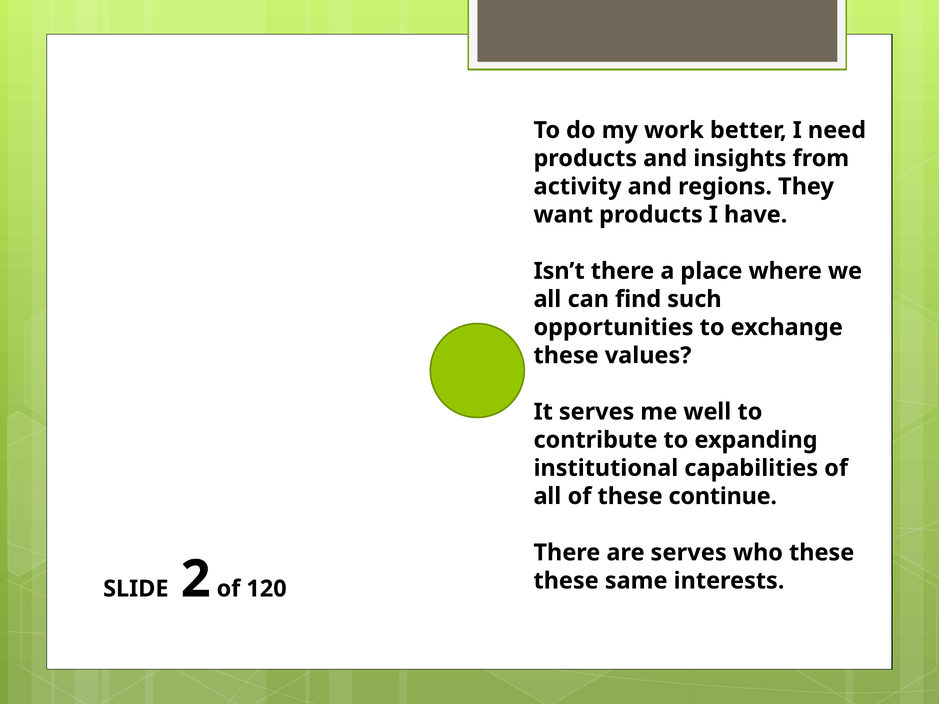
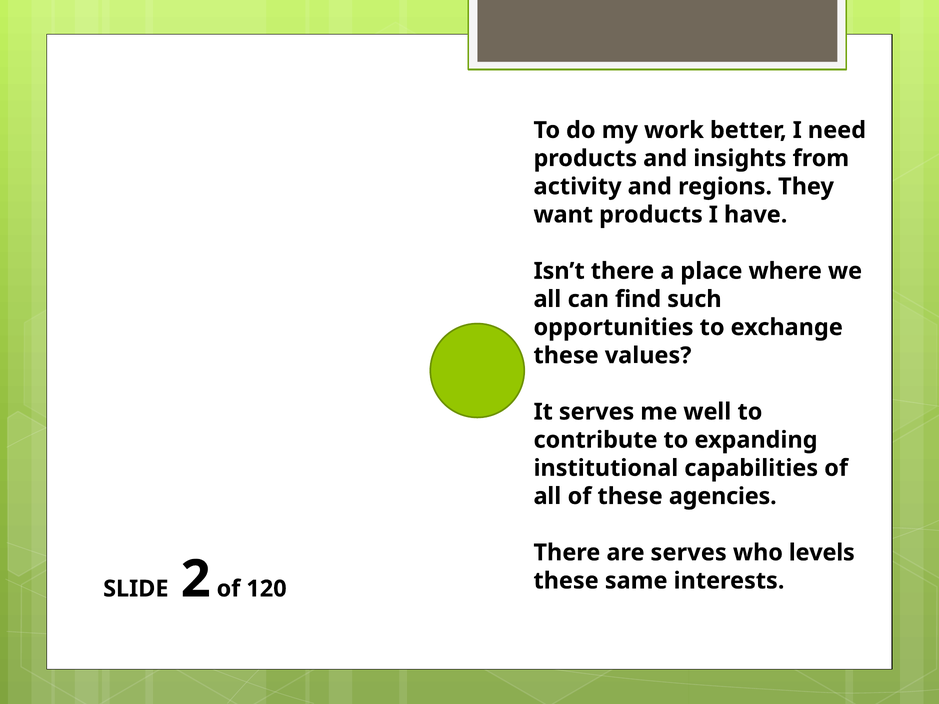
continue: continue -> agencies (723, 496)
who these: these -> levels (822, 553)
